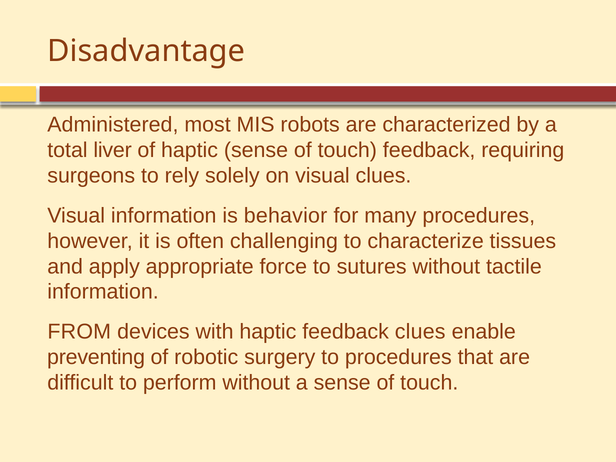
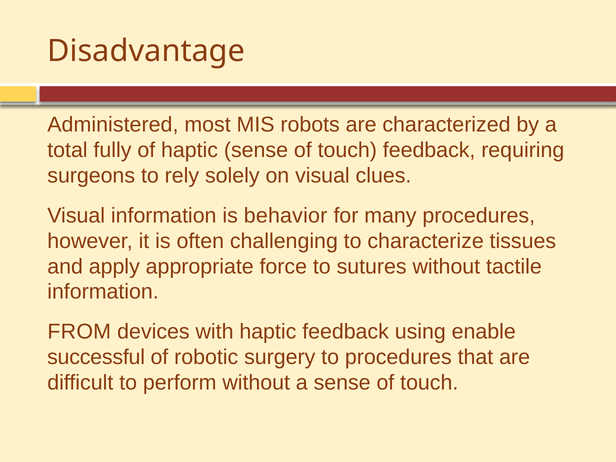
liver: liver -> fully (112, 150)
feedback clues: clues -> using (420, 332)
preventing: preventing -> successful (96, 357)
